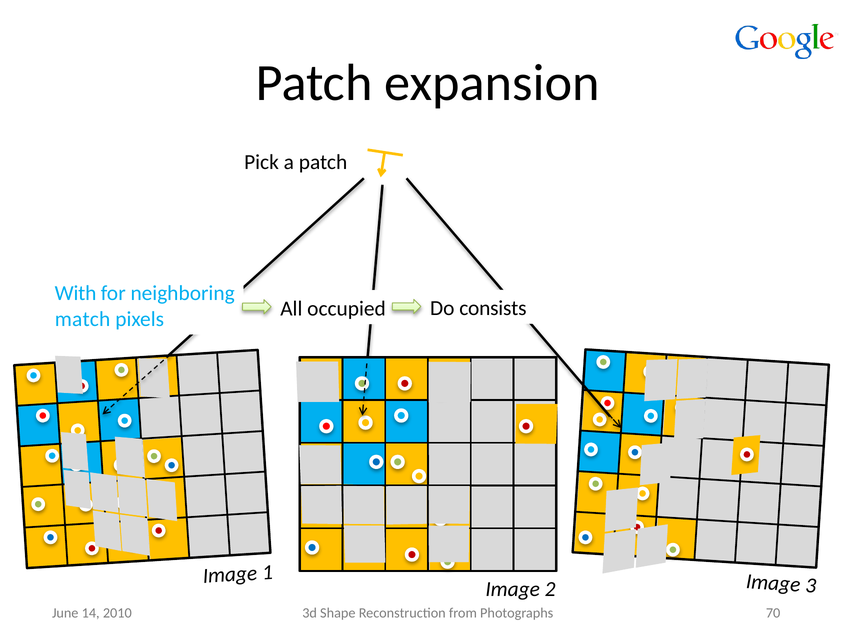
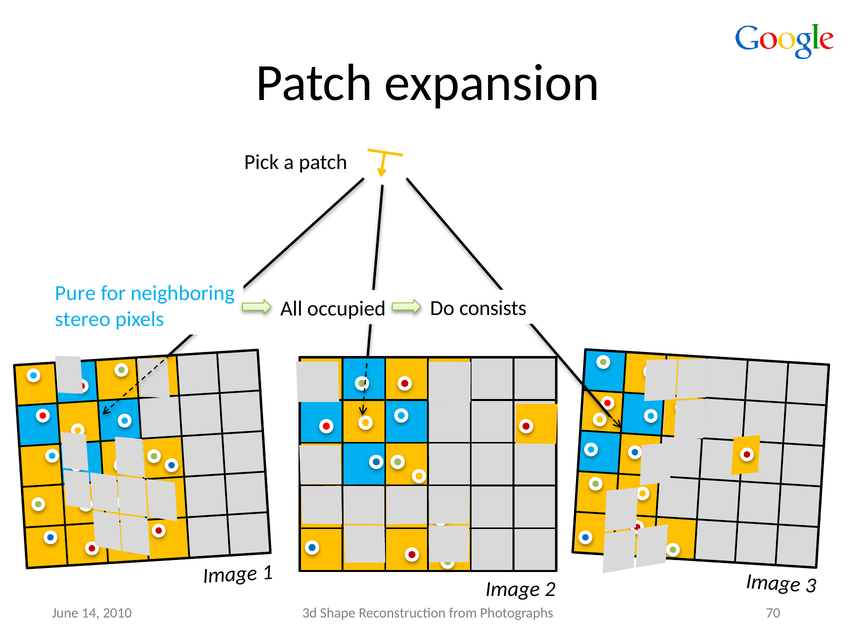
With: With -> Pure (75, 293)
match: match -> stereo (83, 319)
